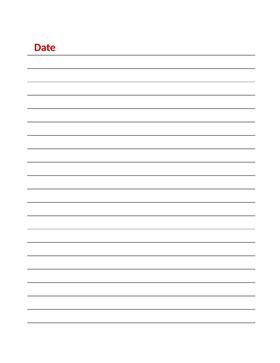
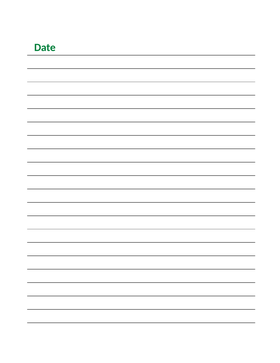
Date colour: red -> green (45, 47)
